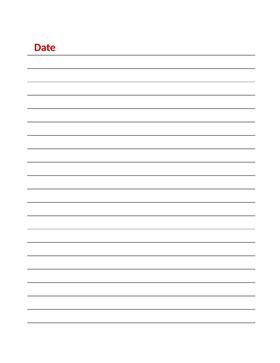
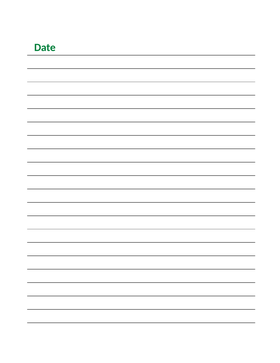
Date colour: red -> green (45, 47)
